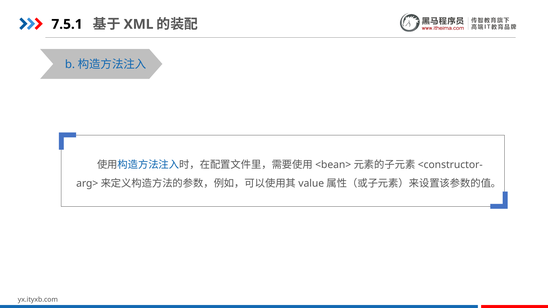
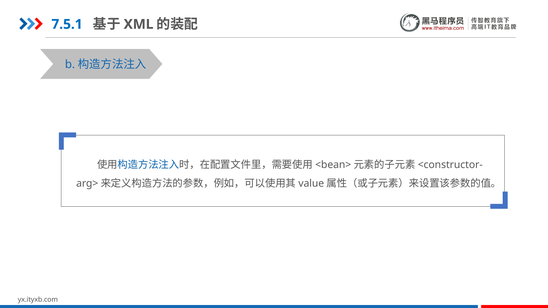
7.5.1 colour: black -> blue (67, 24)
